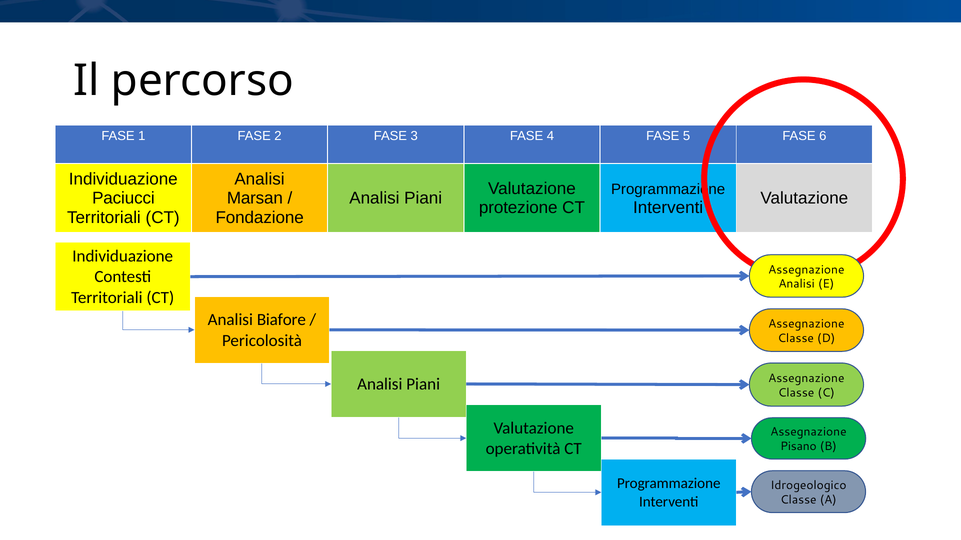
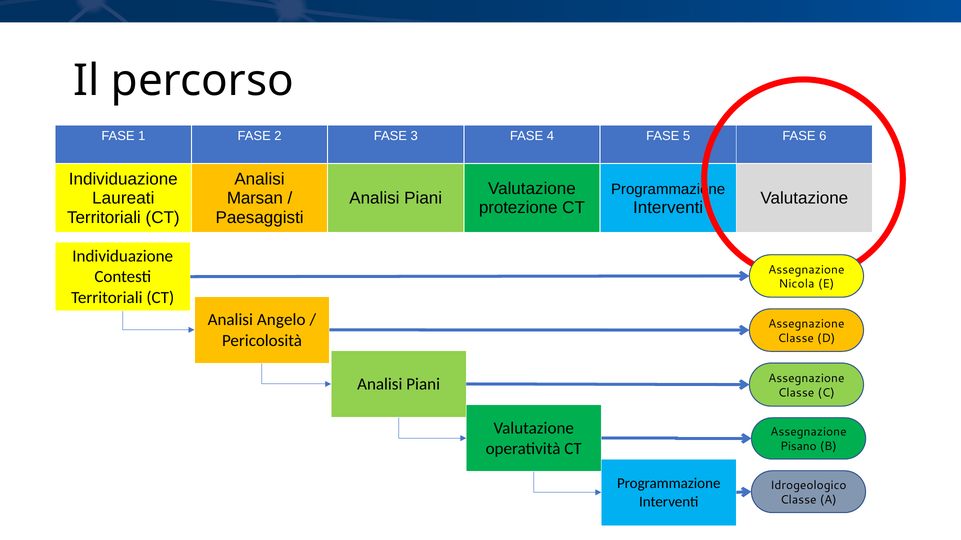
Paciucci: Paciucci -> Laureati (123, 199)
Fondazione: Fondazione -> Paesaggisti (260, 218)
Analisi: Analisi -> Nicola (797, 284)
Biafore: Biafore -> Angelo (281, 320)
